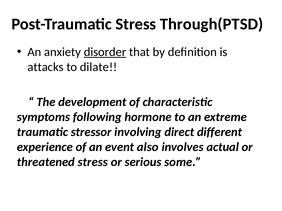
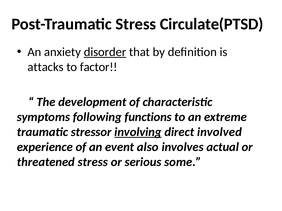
Through(PTSD: Through(PTSD -> Circulate(PTSD (212, 24)
dilate: dilate -> factor (99, 67)
hormone: hormone -> functions (148, 117)
involving underline: none -> present (138, 132)
different: different -> involved (219, 132)
